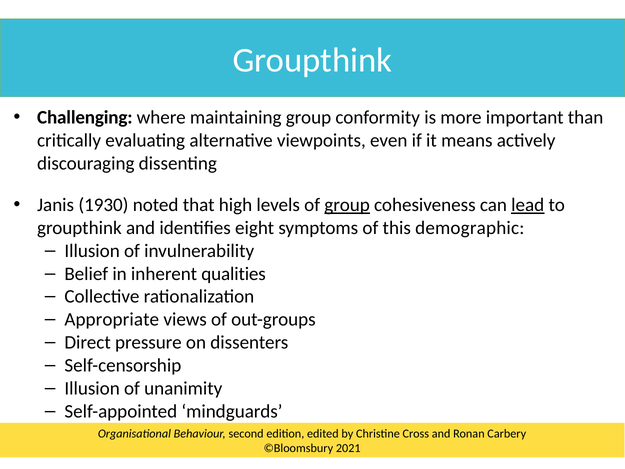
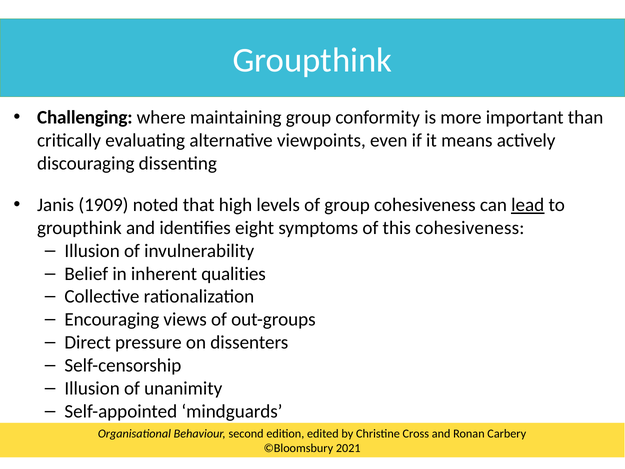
1930: 1930 -> 1909 (103, 205)
group underline: present -> none (347, 205)
this demographic: demographic -> cohesiveness (470, 228)
Appropriate: Appropriate -> Encouraging (112, 319)
